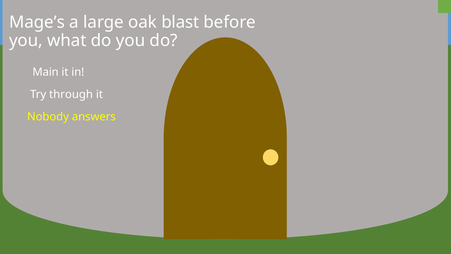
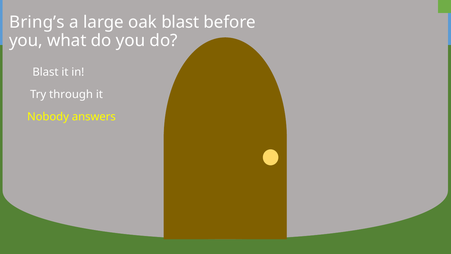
Mage’s: Mage’s -> Bring’s (37, 22)
Main: Main -> Blast (46, 72)
